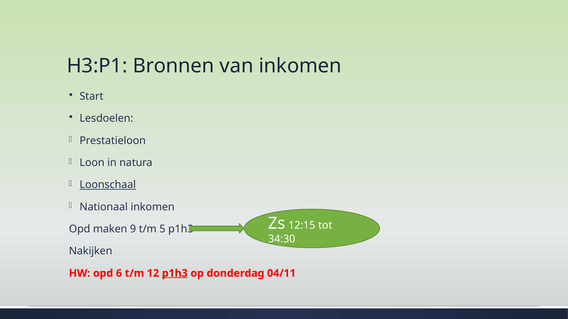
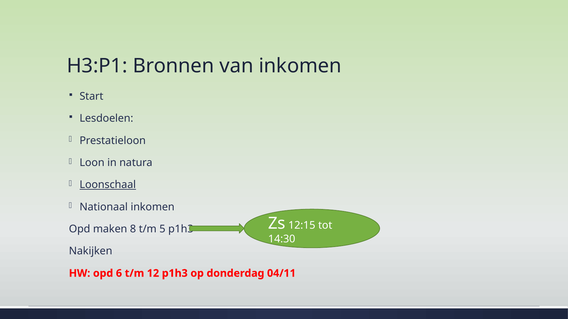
9: 9 -> 8 (133, 229)
34:30: 34:30 -> 14:30 (282, 239)
p1h3 underline: present -> none (175, 274)
